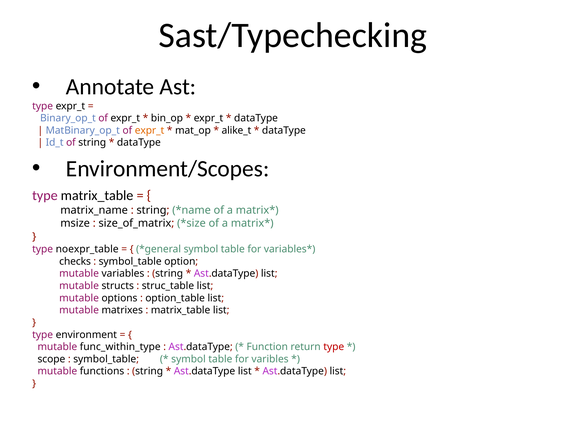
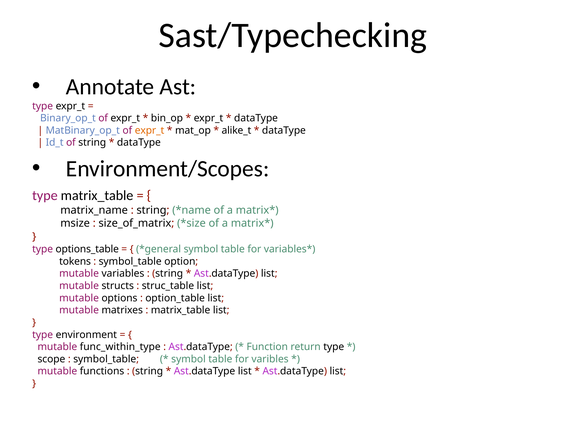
noexpr_table: noexpr_table -> options_table (87, 249)
checks: checks -> tokens (75, 261)
type colour: red -> black (334, 346)
